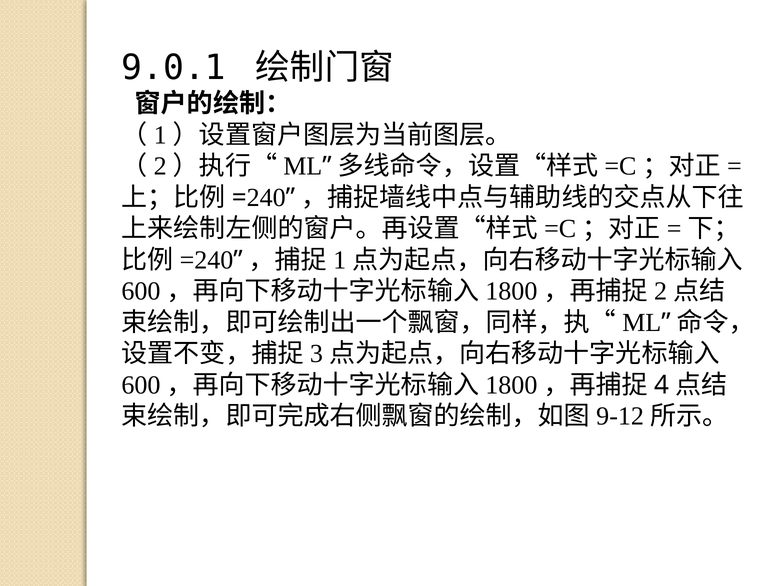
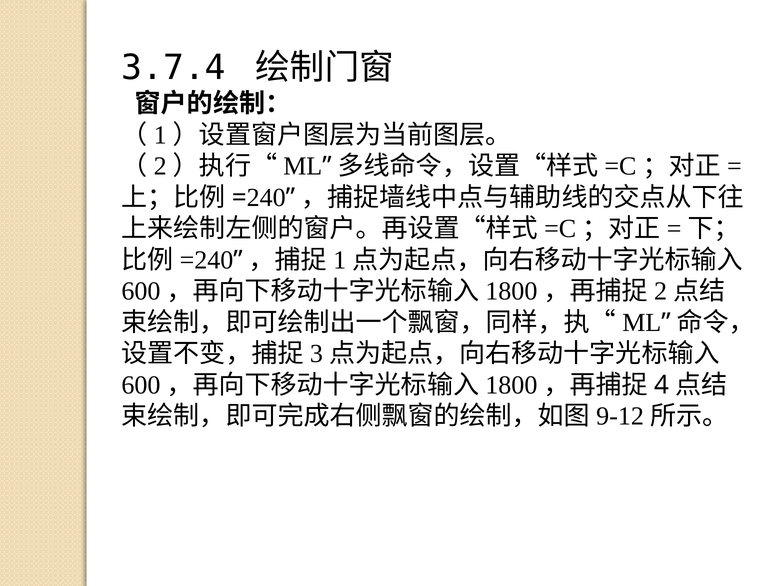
9.0.1: 9.0.1 -> 3.7.4 (174, 68)
